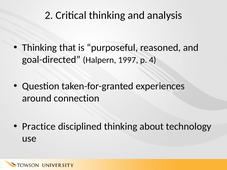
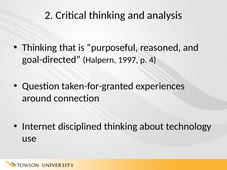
Practice: Practice -> Internet (39, 127)
